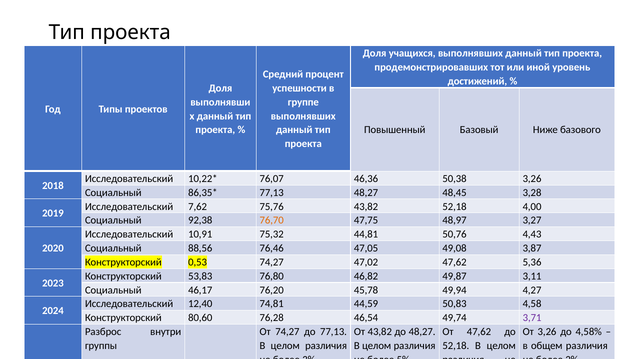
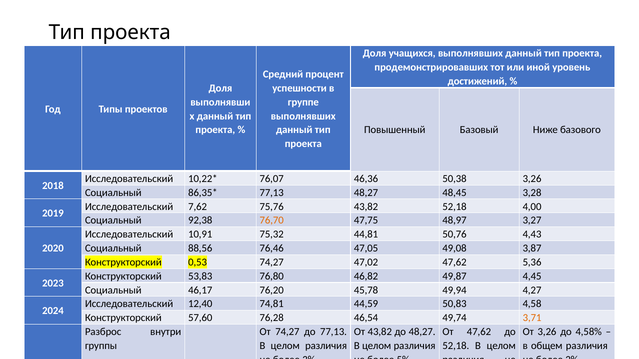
3,11: 3,11 -> 4,45 (532, 276)
80,60: 80,60 -> 57,60 (200, 318)
3,71 colour: purple -> orange (532, 318)
